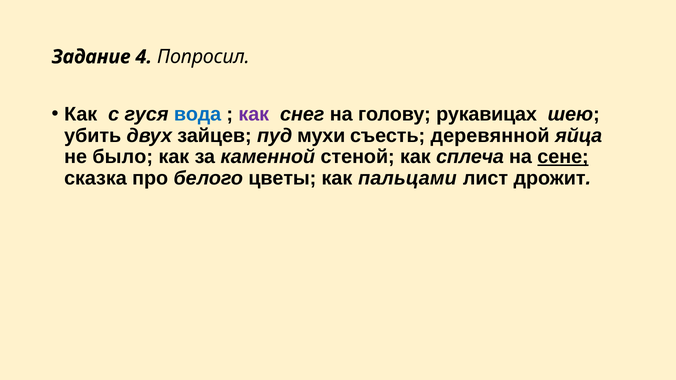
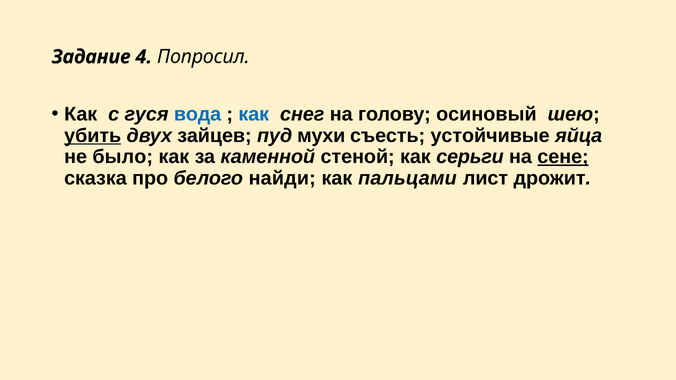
как colour: purple -> blue (254, 114)
рукавицах: рукавицах -> осиновый (486, 114)
убить underline: none -> present (93, 136)
деревянной: деревянной -> устойчивые (490, 136)
сплеча: сплеча -> серьги (470, 157)
цветы: цветы -> найди (282, 178)
